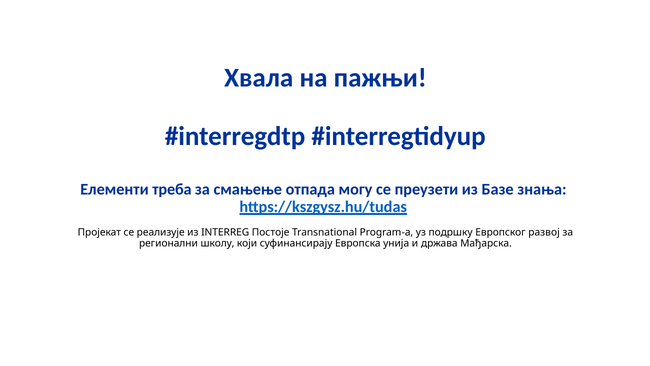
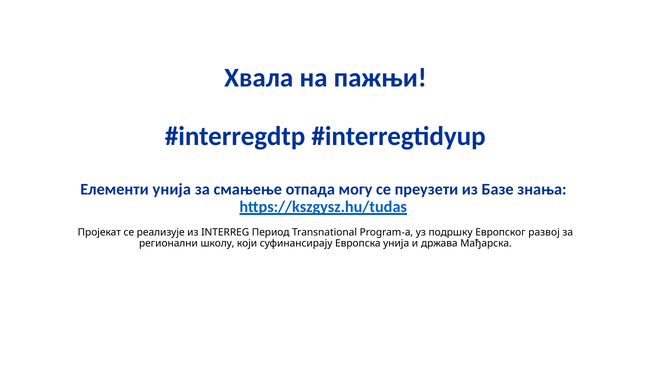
Елементи треба: треба -> унија (172, 189)
Постоје: Постоје -> Период (271, 232)
